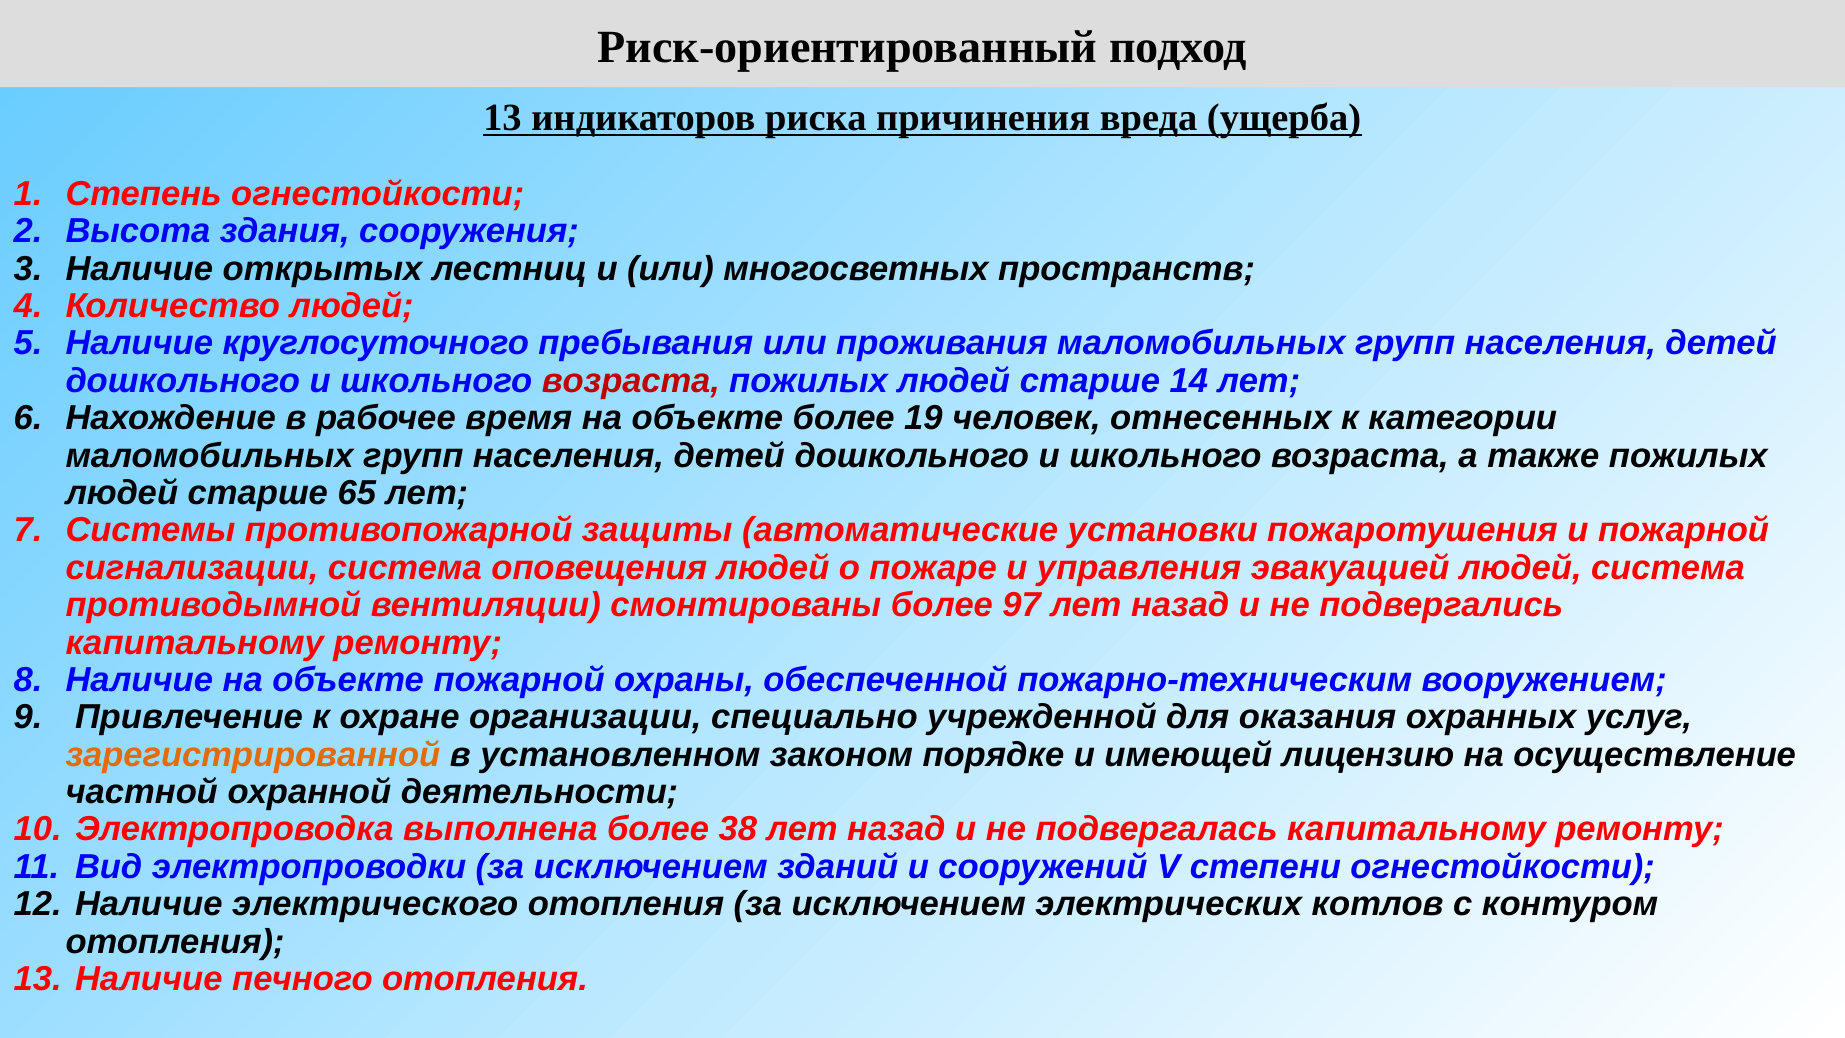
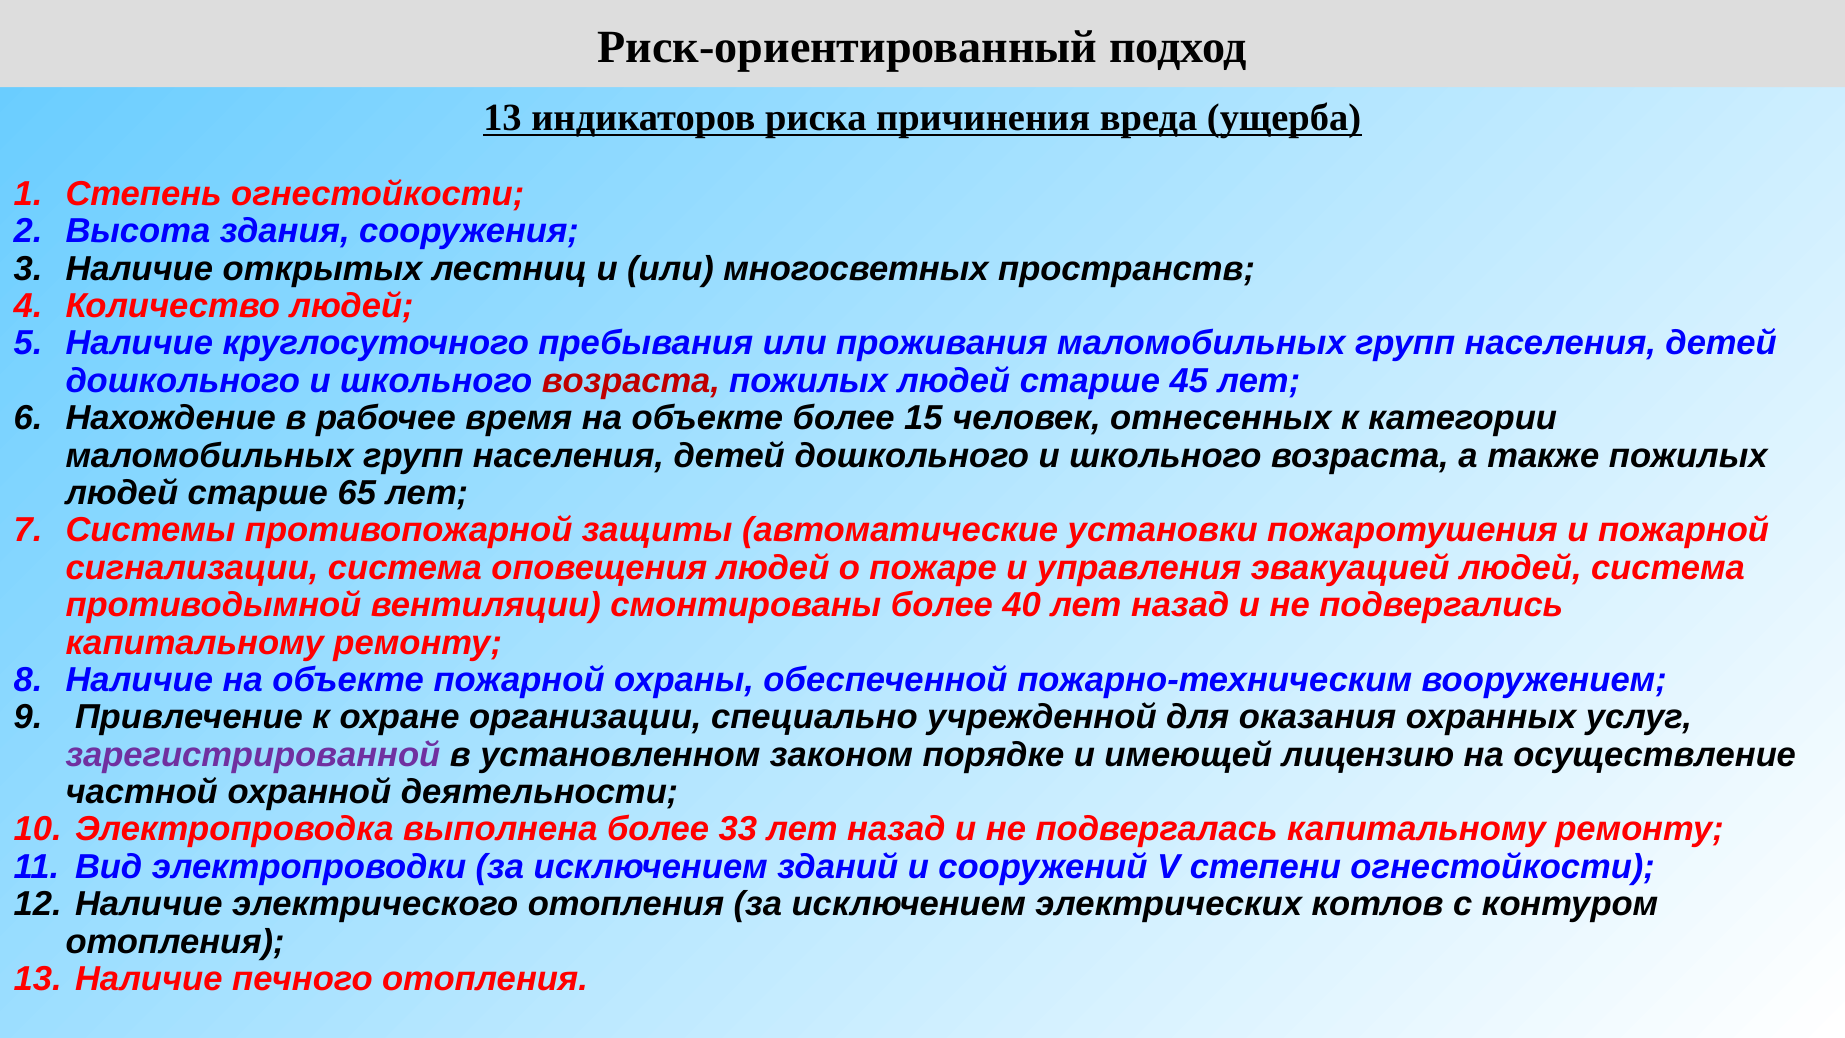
14: 14 -> 45 (1189, 381)
19: 19 -> 15 (923, 418)
97: 97 -> 40 (1022, 605)
зарегистрированной colour: orange -> purple (253, 755)
38: 38 -> 33 (738, 829)
